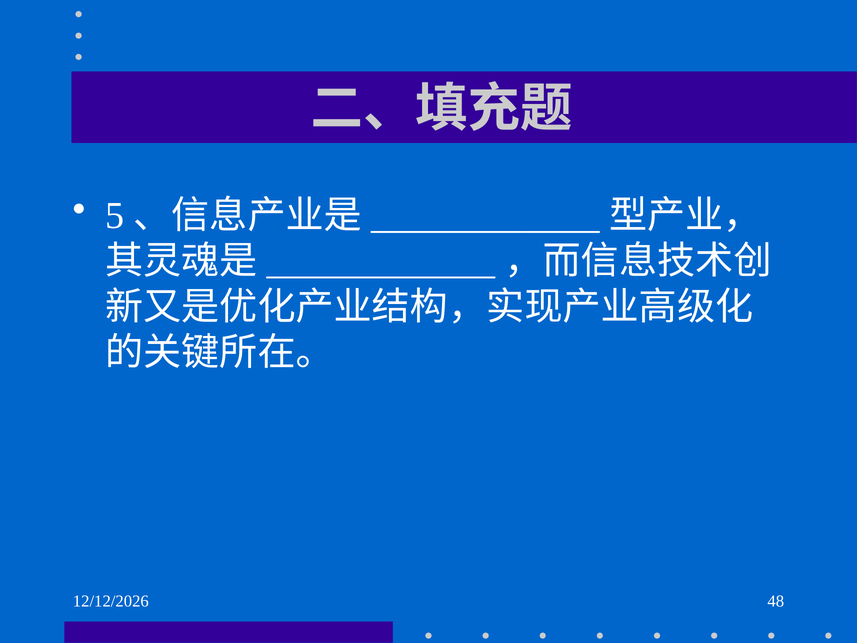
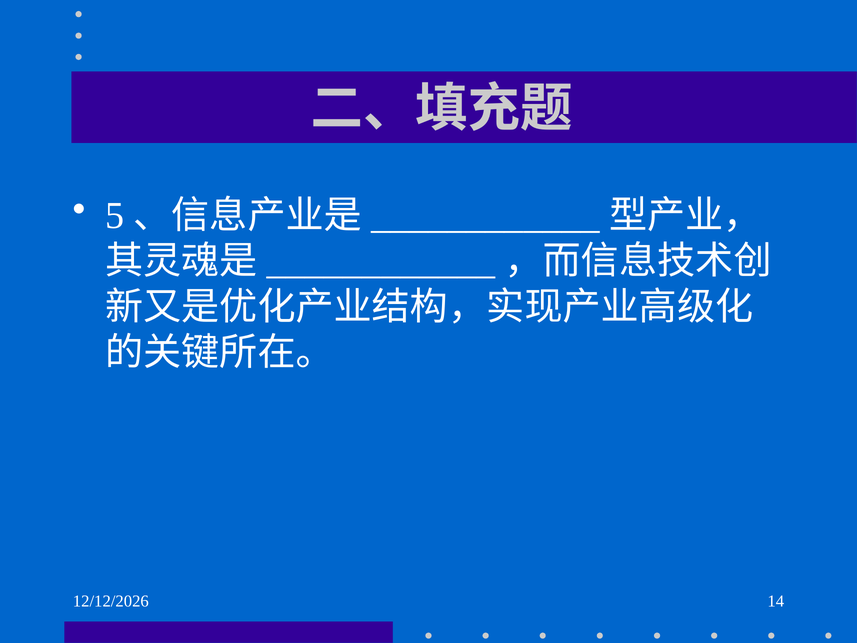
48: 48 -> 14 (776, 601)
